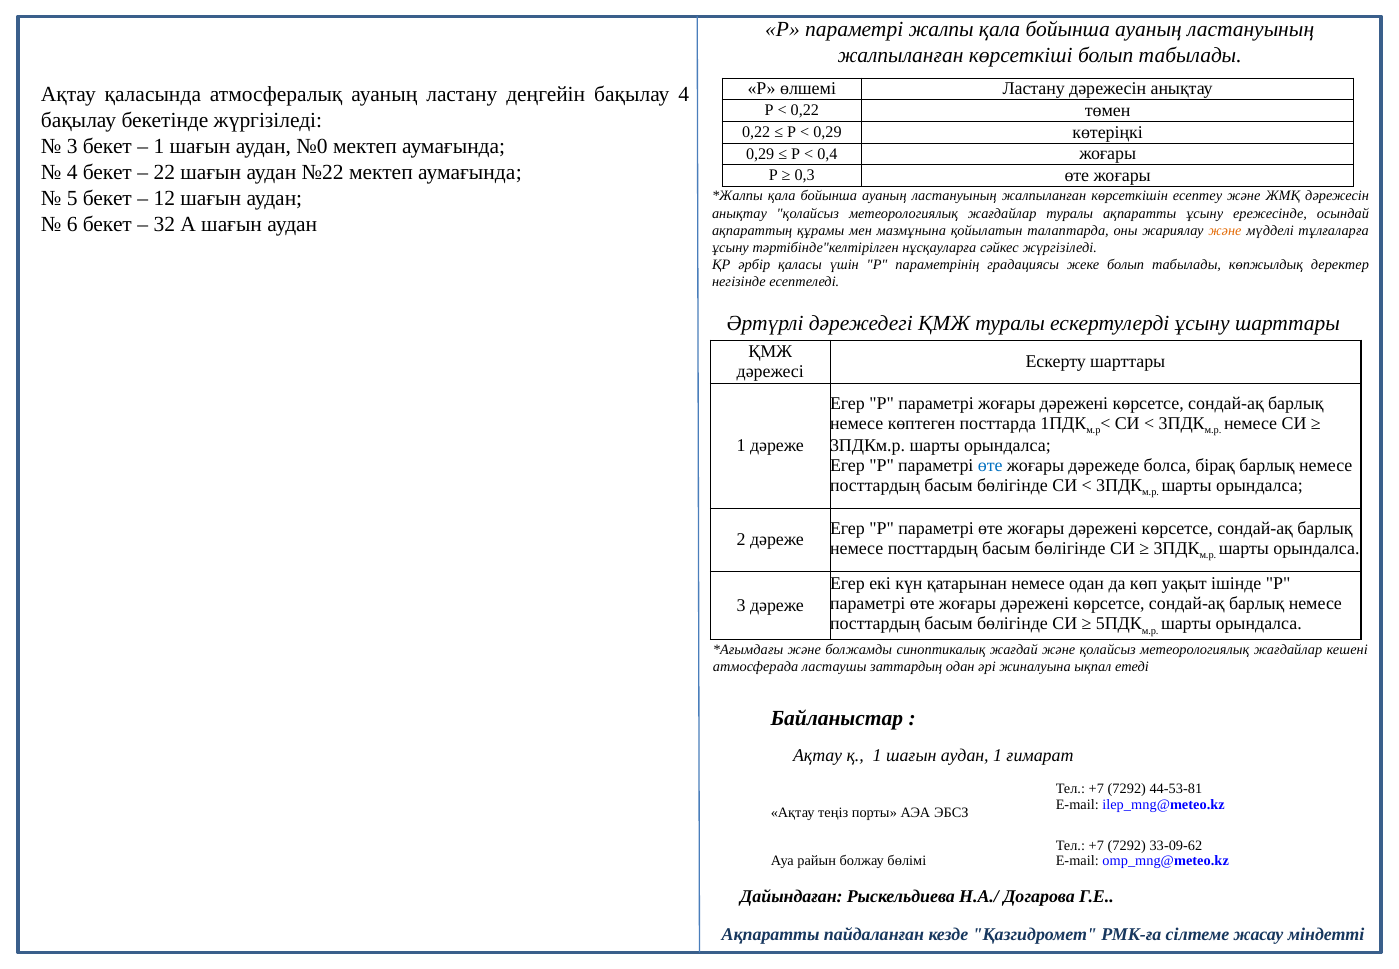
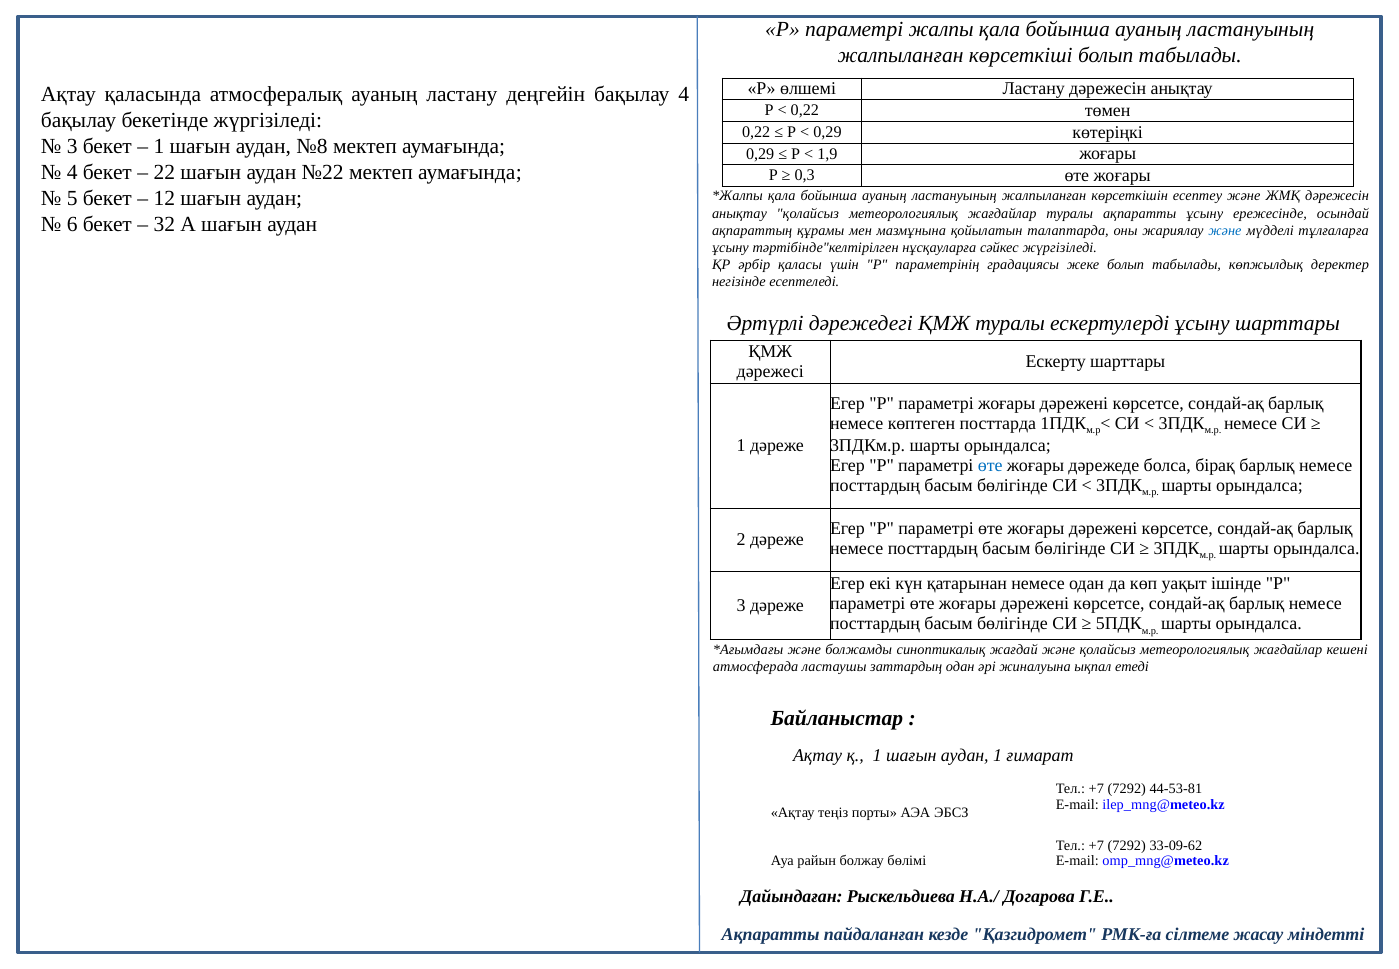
№0: №0 -> №8 (312, 146)
0,4: 0,4 -> 1,9 (827, 154)
және colour: orange -> blue (1225, 231)
